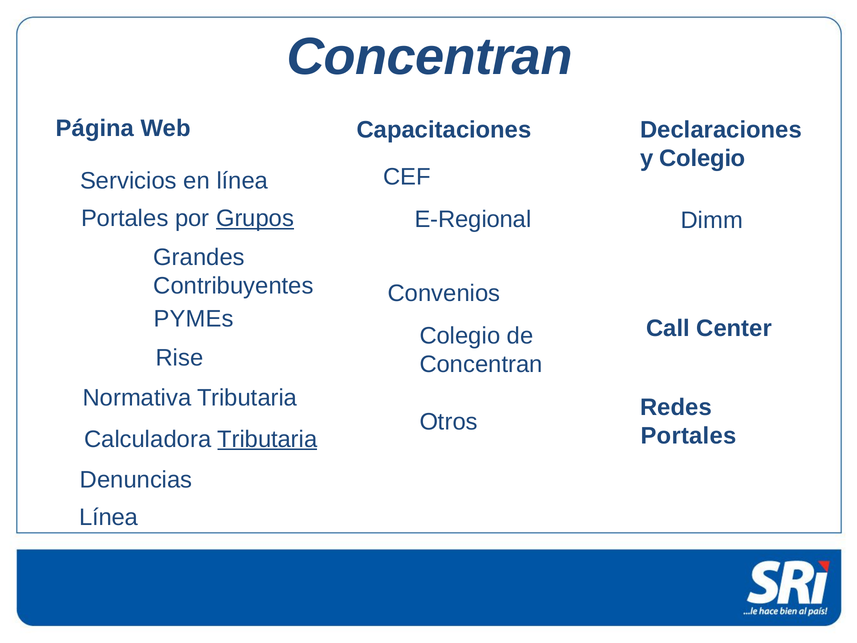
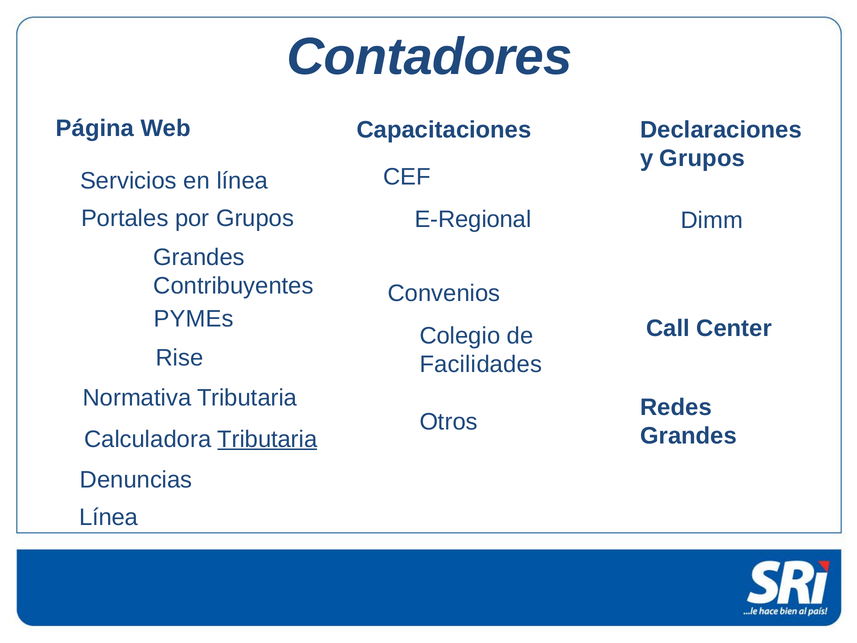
Concentran: Concentran -> Contadores (430, 57)
y Colegio: Colegio -> Grupos (702, 158)
Grupos underline: present -> none (255, 218)
Concentran: Concentran -> Facilidades (481, 364)
Portales: Portales -> Grandes (689, 436)
